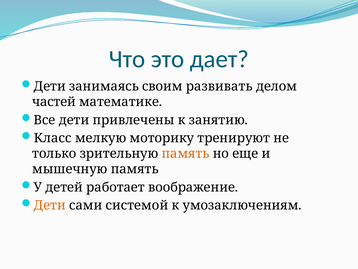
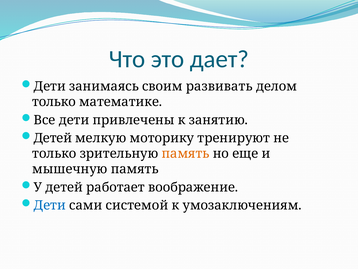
частей: частей -> только (54, 102)
Класс: Класс -> Детей (53, 138)
Дети colour: orange -> blue (50, 205)
